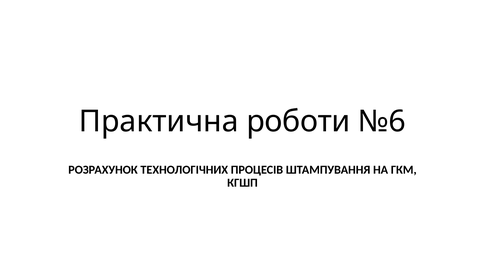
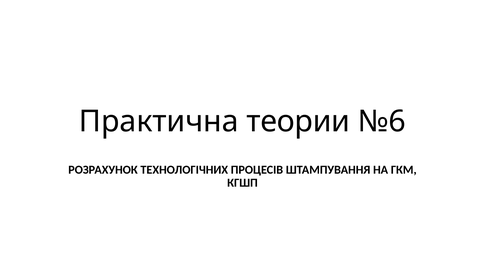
роботи: роботи -> теории (298, 121)
